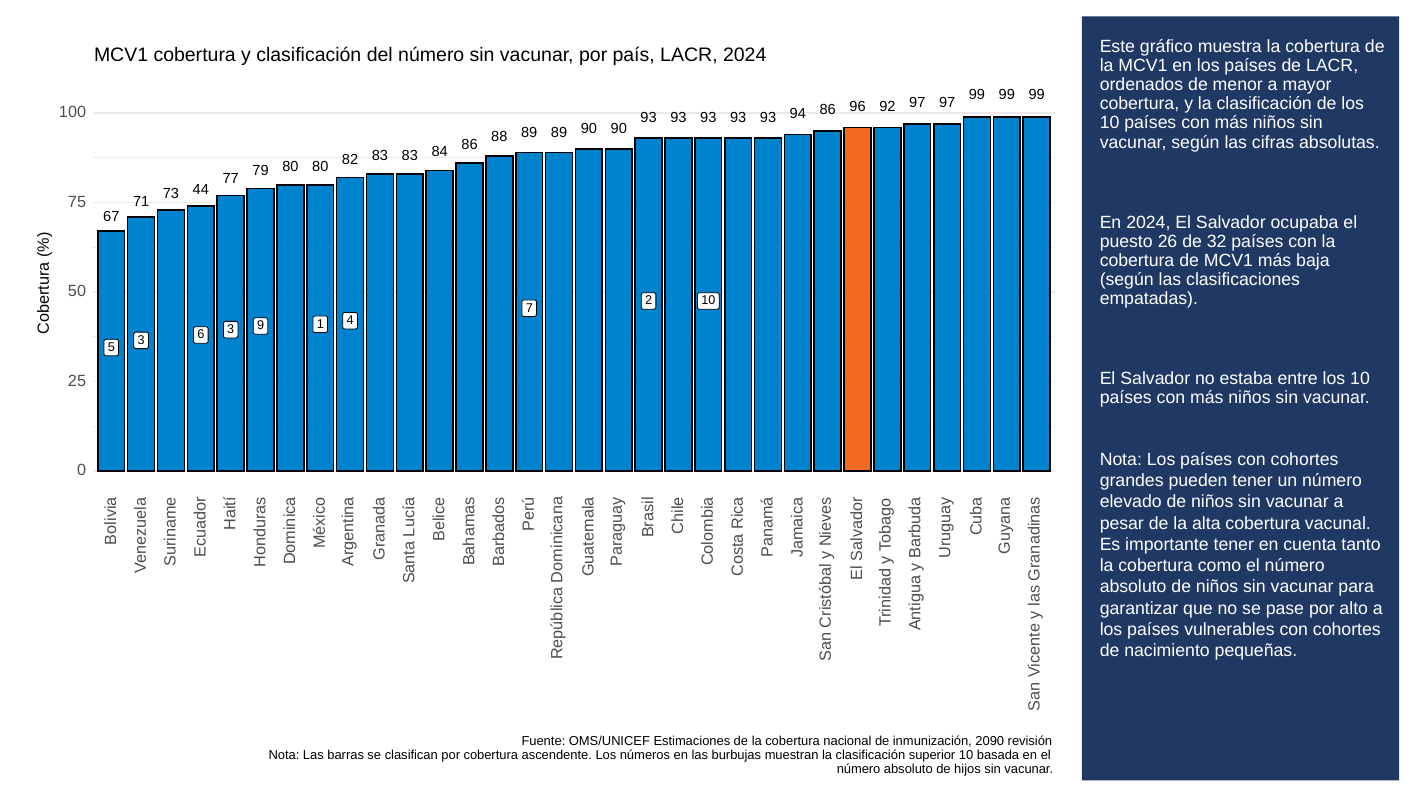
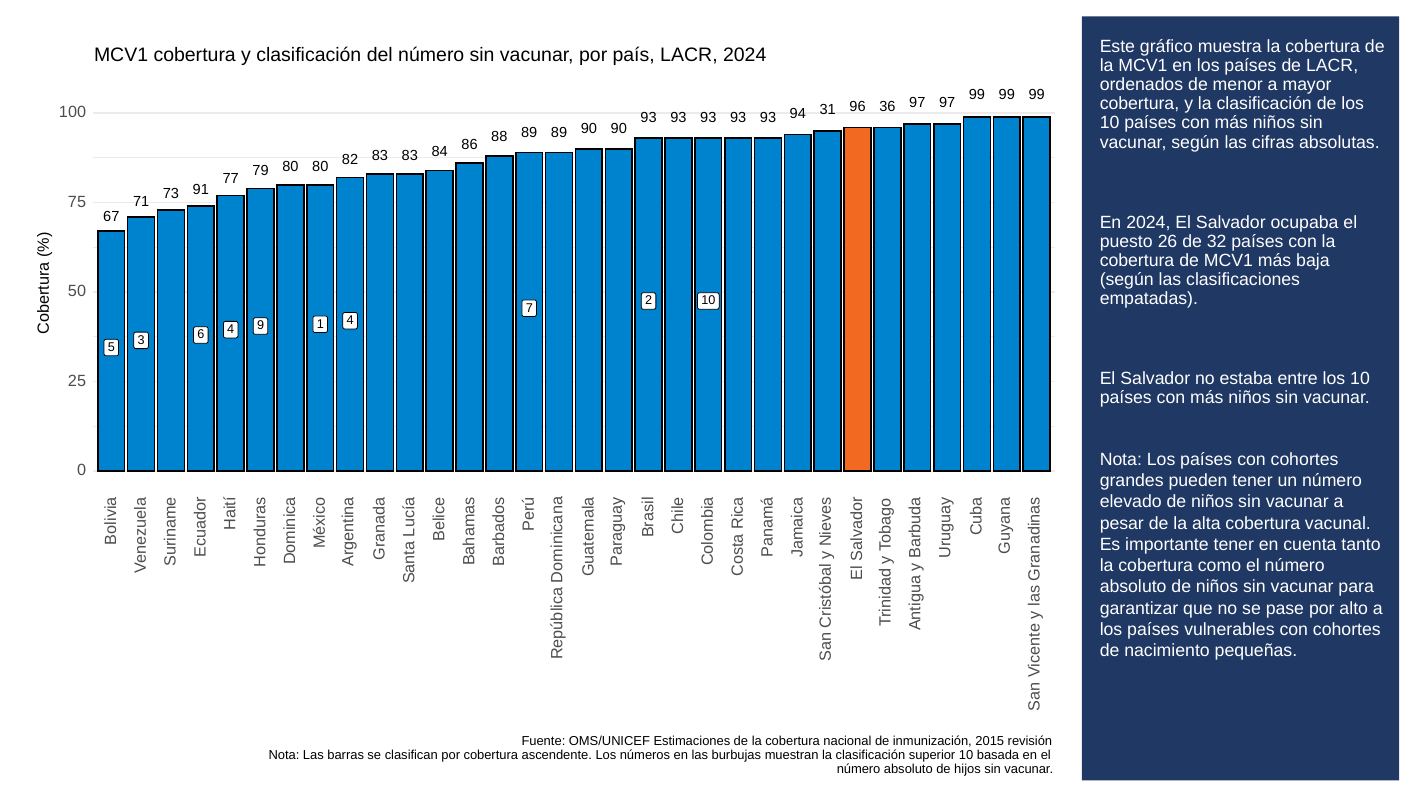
94 86: 86 -> 31 (828, 110)
92: 92 -> 36 (887, 106)
44: 44 -> 91 (201, 190)
6 3: 3 -> 4 (231, 329)
2090: 2090 -> 2015 (990, 741)
